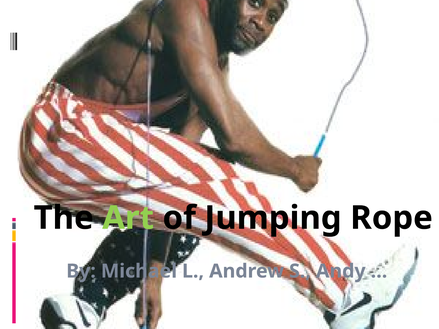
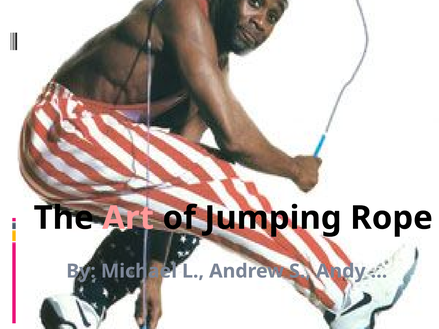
Art colour: light green -> pink (128, 218)
